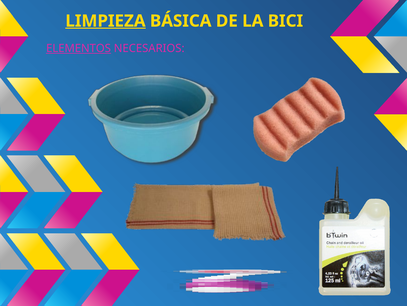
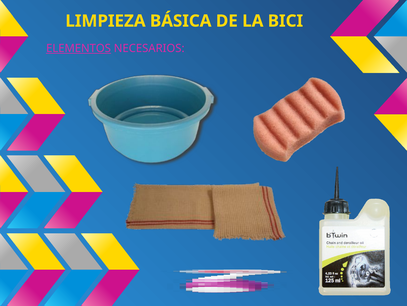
LIMPIEZA underline: present -> none (105, 21)
